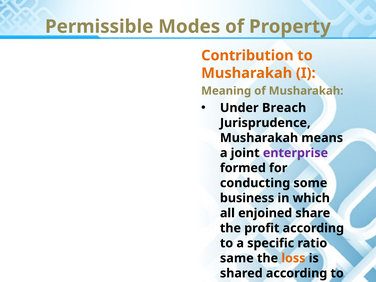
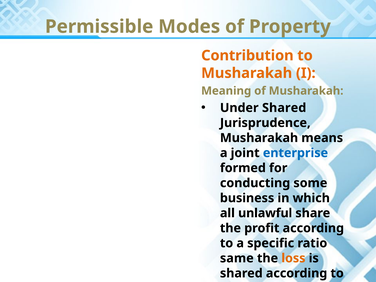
Under Breach: Breach -> Shared (284, 108)
enterprise colour: purple -> blue (295, 153)
enjoined: enjoined -> unlawful (265, 213)
